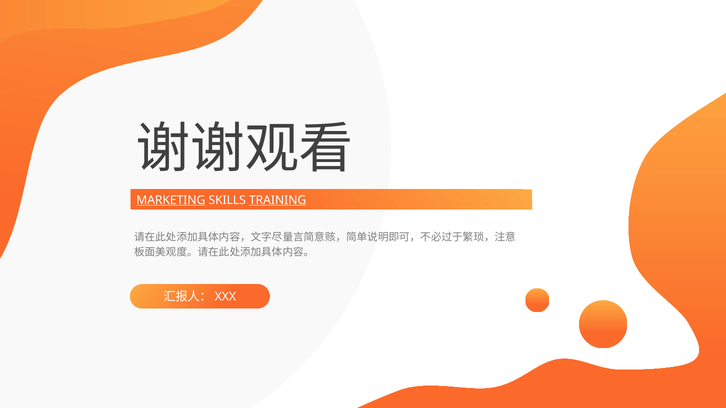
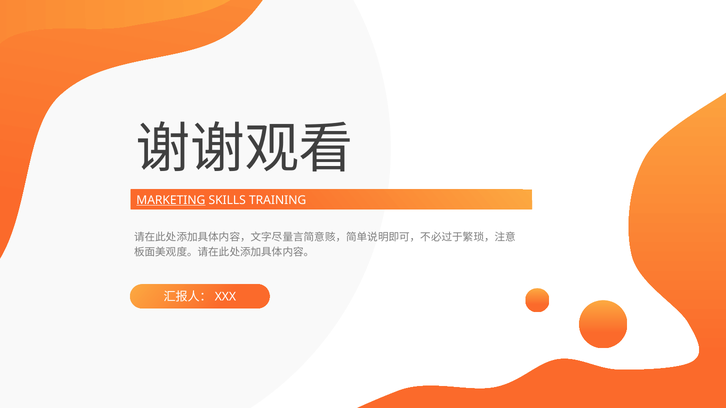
TRAINING underline: present -> none (278, 200)
